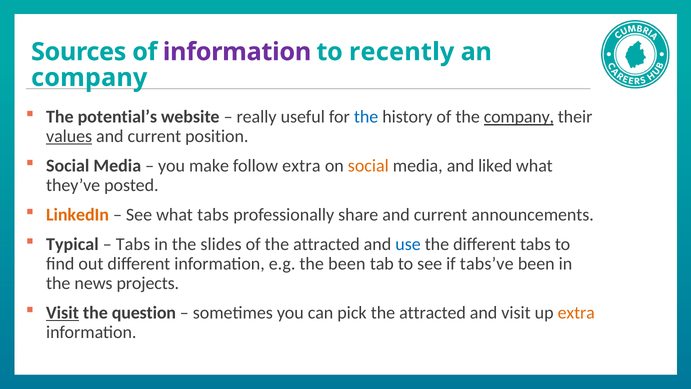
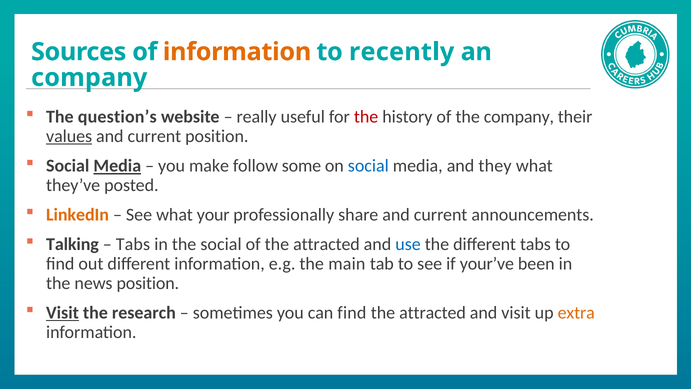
information colour: purple -> orange (237, 52)
potential’s: potential’s -> question’s (117, 117)
the colour: blue -> red (366, 117)
company underline: present -> none (519, 117)
Media underline: none -> present (117, 166)
follow extra: extra -> some (302, 166)
social colour: orange -> blue (368, 166)
liked: liked -> they (495, 166)
what tabs: tabs -> your (213, 215)
Typical: Typical -> Talking (72, 244)
the slides: slides -> social (221, 244)
the been: been -> main (347, 264)
tabs’ve: tabs’ve -> your’ve (487, 264)
news projects: projects -> position (148, 283)
question: question -> research (144, 313)
can pick: pick -> find (352, 313)
